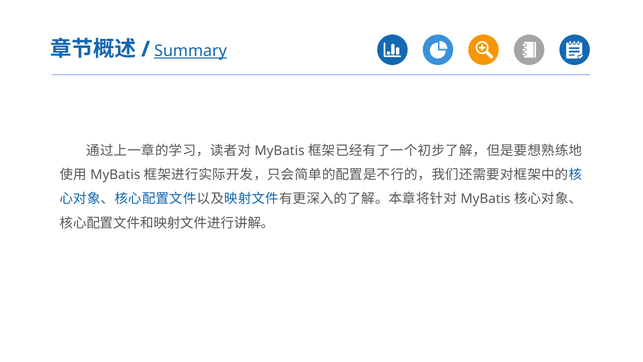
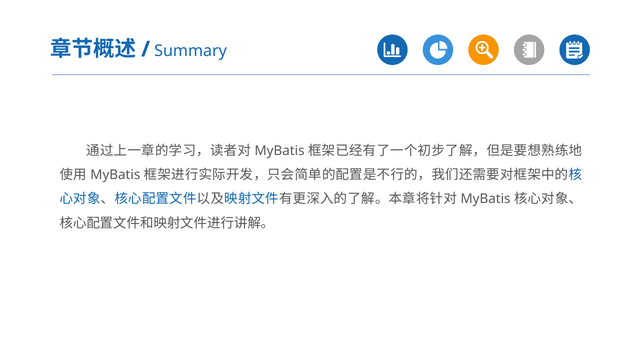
Summary underline: present -> none (191, 51)
